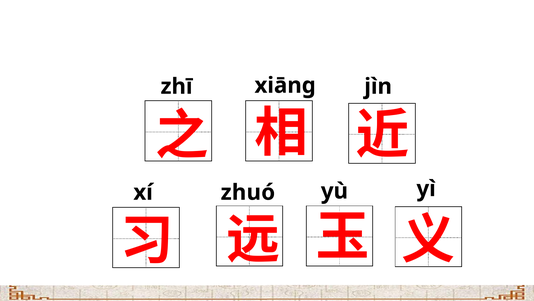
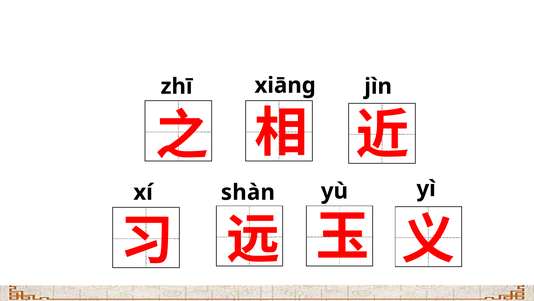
zhuó: zhuó -> shàn (248, 192)
